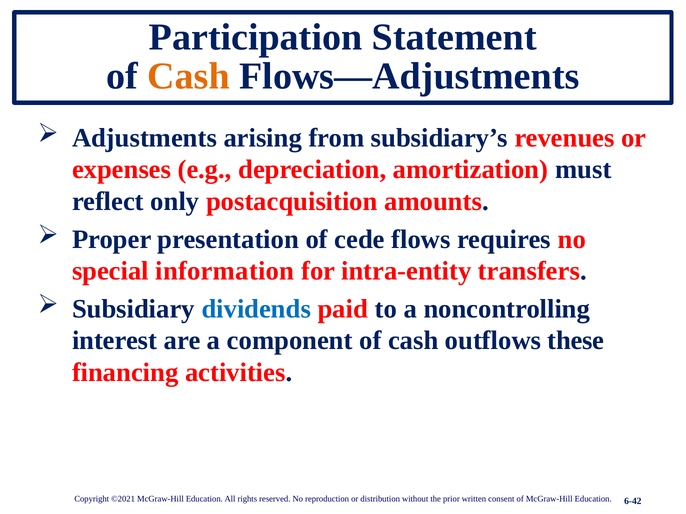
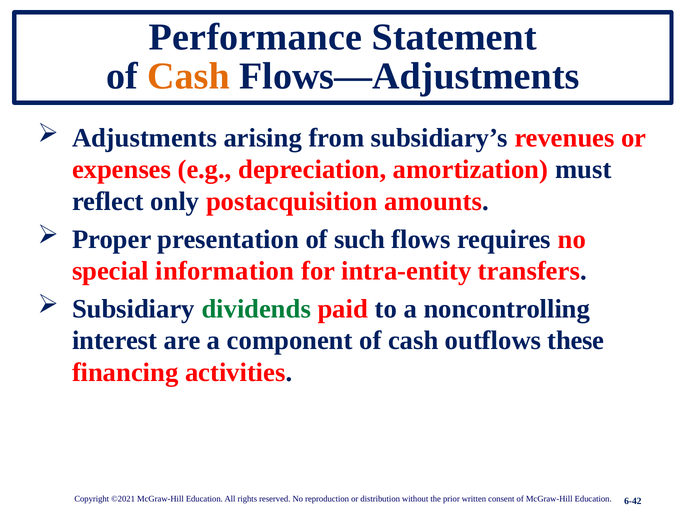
Participation: Participation -> Performance (256, 37)
cede: cede -> such (360, 239)
dividends colour: blue -> green (256, 309)
